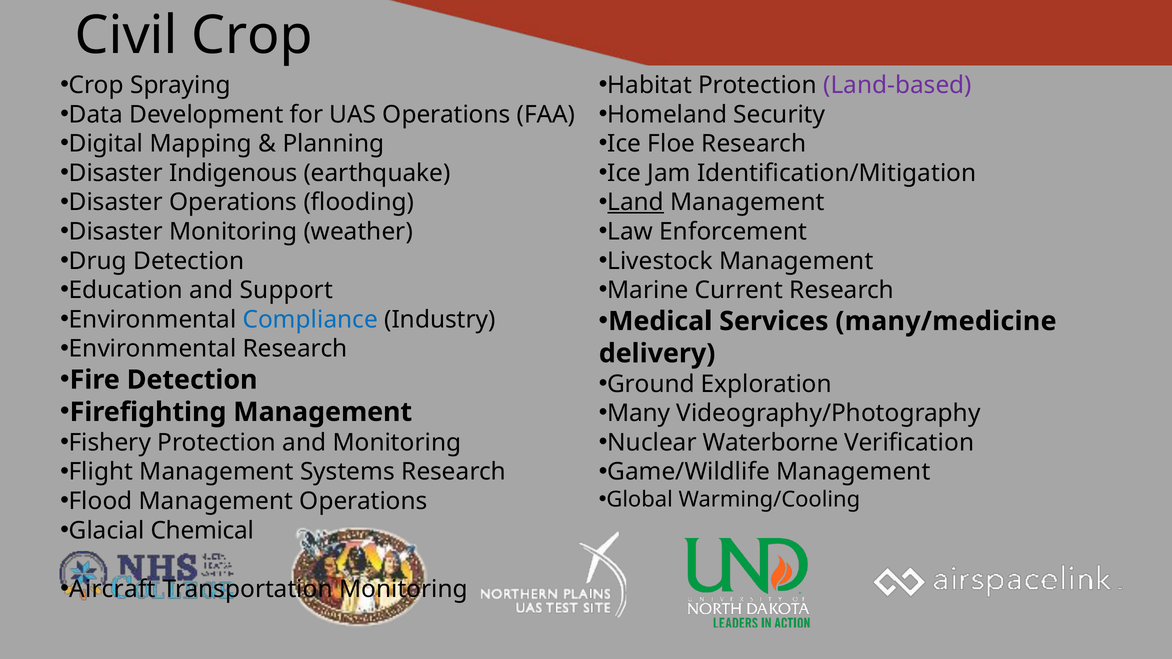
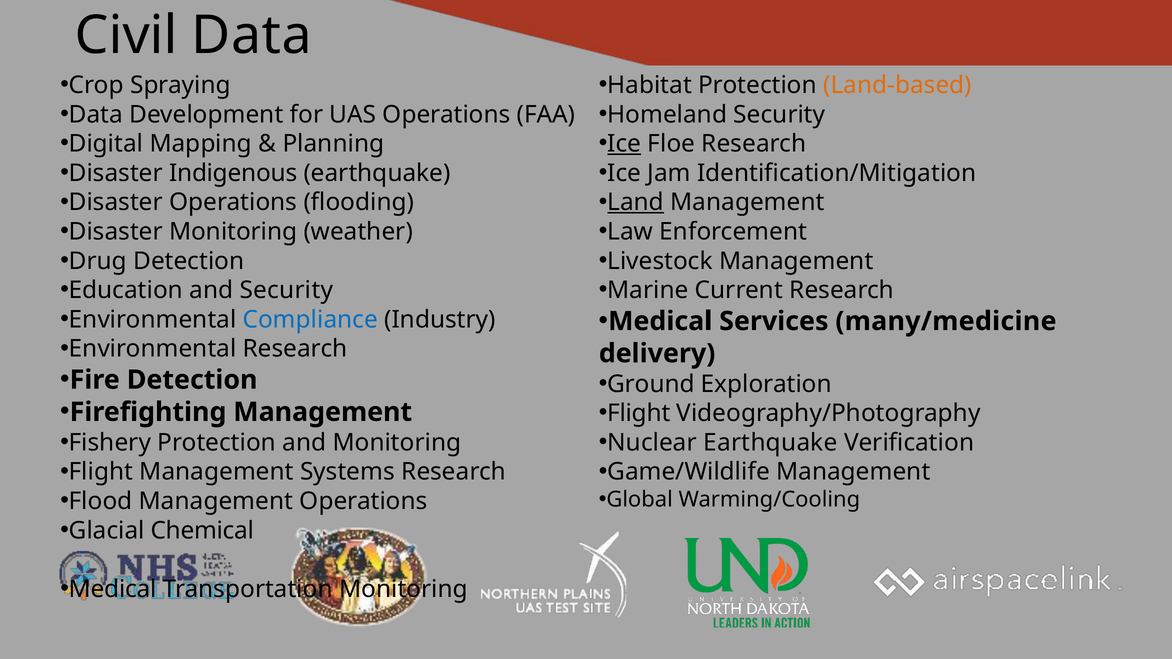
Civil Crop: Crop -> Data (252, 35)
Land-based colour: purple -> orange (898, 85)
Ice underline: none -> present (624, 144)
and Support: Support -> Security (286, 290)
Many: Many -> Flight (639, 413)
Nuclear Waterborne: Waterborne -> Earthquake (770, 443)
Aircraft: Aircraft -> Medical (113, 589)
